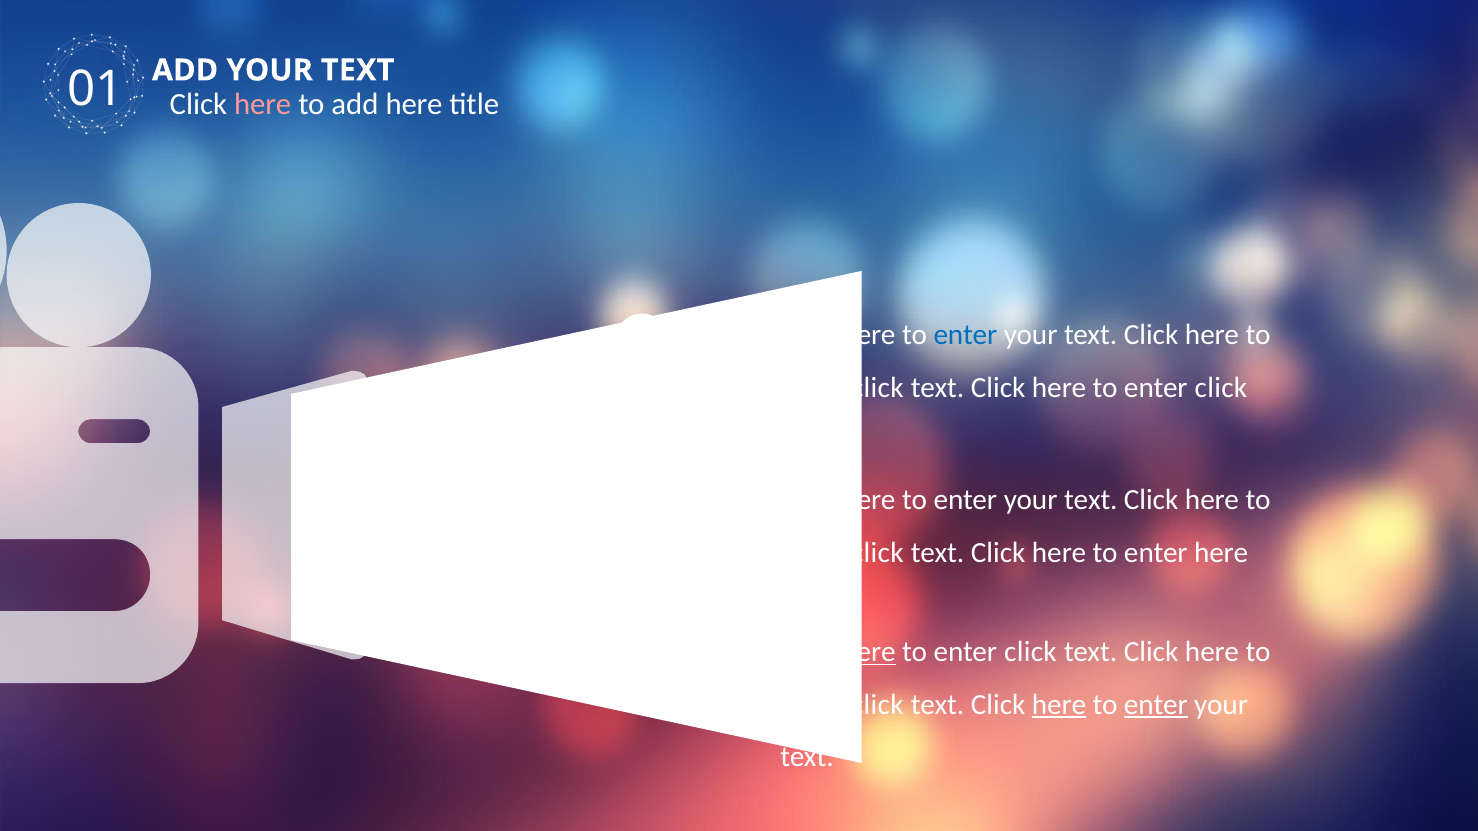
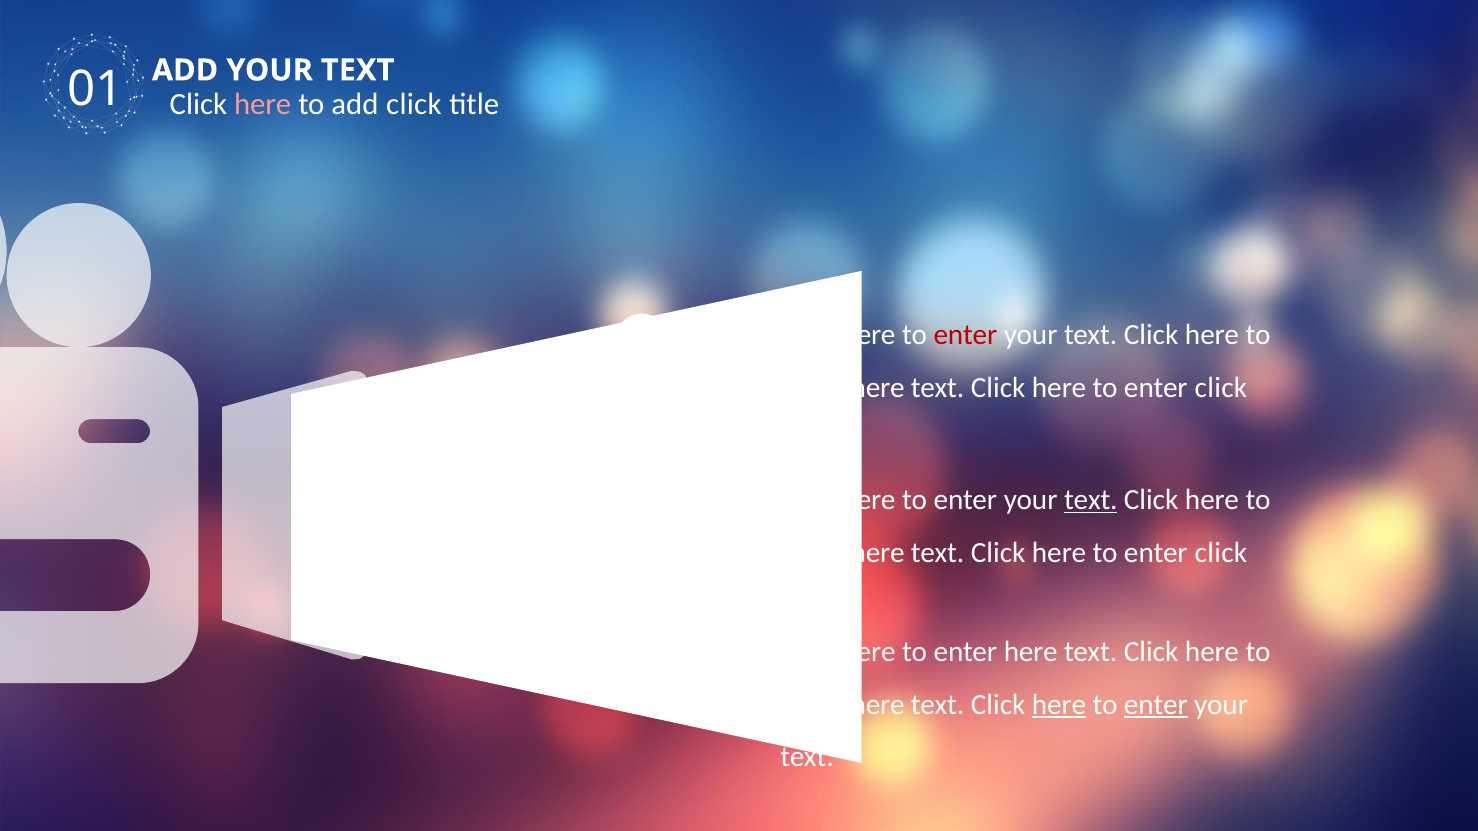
add here: here -> click (414, 105)
enter colour: blue -> red (965, 335)
click: click -> here (878, 388)
text underline: none -> present (1091, 500)
click: click -> here (878, 553)
here: here -> click (1221, 553)
here underline: present -> none (869, 652)
click: click -> here (1031, 652)
click: click -> here (878, 705)
